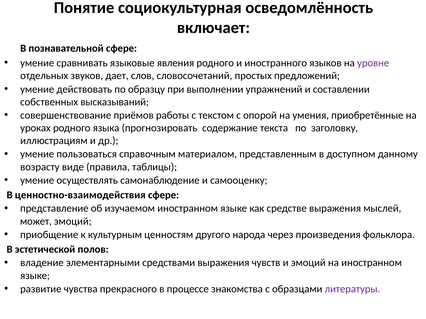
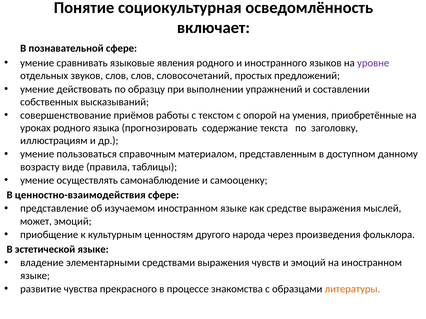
звуков дает: дает -> слов (117, 76)
эстетической полов: полов -> языке (93, 250)
литературы colour: purple -> orange (352, 289)
